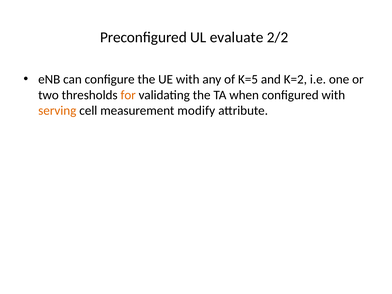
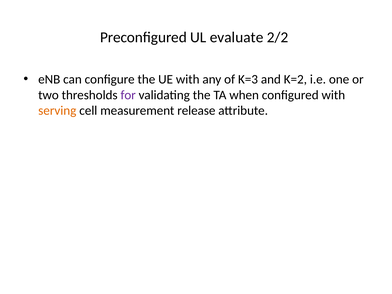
K=5: K=5 -> K=3 (248, 79)
for colour: orange -> purple (128, 95)
modify: modify -> release (196, 111)
